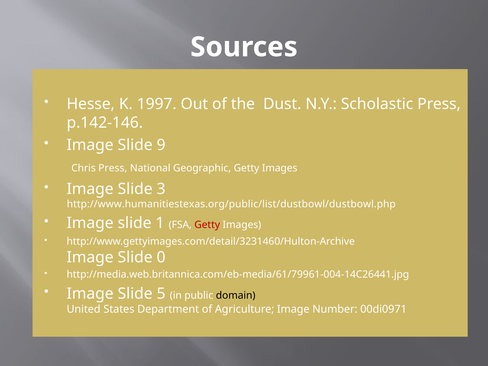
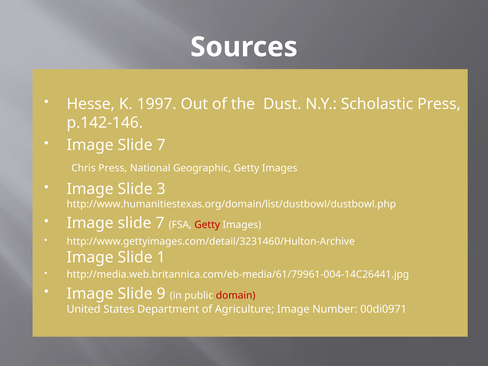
9: 9 -> 7 (161, 145)
http://www.humanitiestexas.org/public/list/dustbowl/dustbowl.php: http://www.humanitiestexas.org/public/list/dustbowl/dustbowl.php -> http://www.humanitiestexas.org/domain/list/dustbowl/dustbowl.php (231, 204)
1: 1 -> 7 (160, 223)
0: 0 -> 1 (161, 257)
5: 5 -> 9 (161, 294)
domain colour: black -> red (236, 295)
